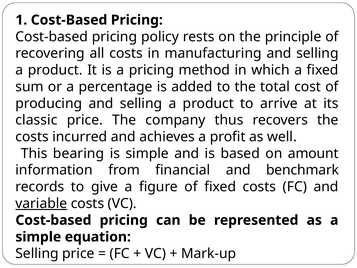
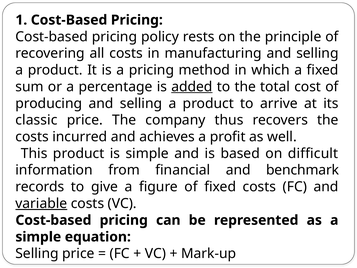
added underline: none -> present (192, 87)
This bearing: bearing -> product (79, 153)
amount: amount -> difficult (313, 153)
